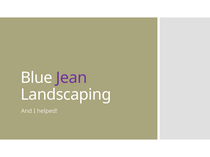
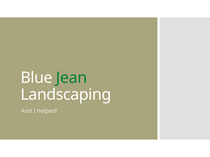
Jean colour: purple -> green (72, 78)
